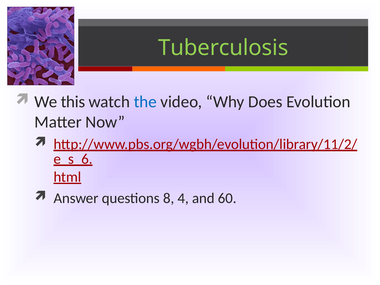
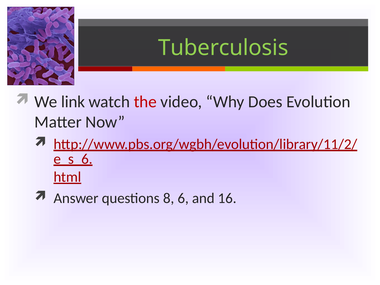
this: this -> link (73, 102)
the colour: blue -> red (145, 102)
4: 4 -> 6 (183, 198)
60: 60 -> 16 (227, 198)
